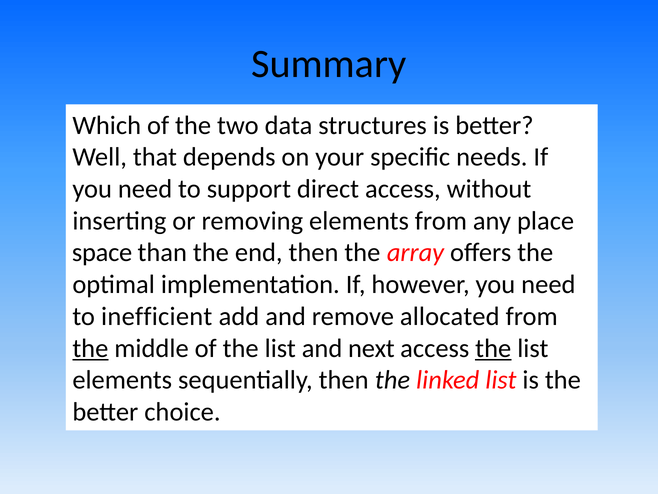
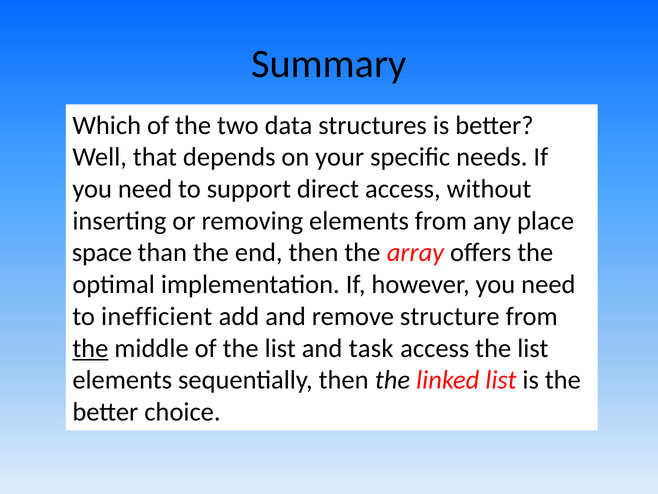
allocated: allocated -> structure (450, 316)
next: next -> task (371, 348)
the underline: present -> none (493, 348)
